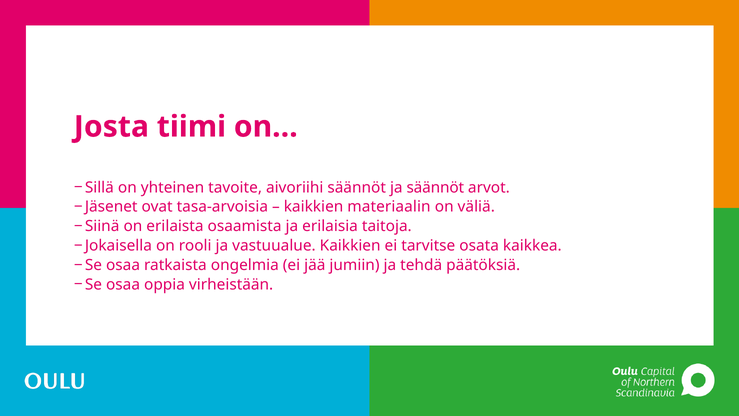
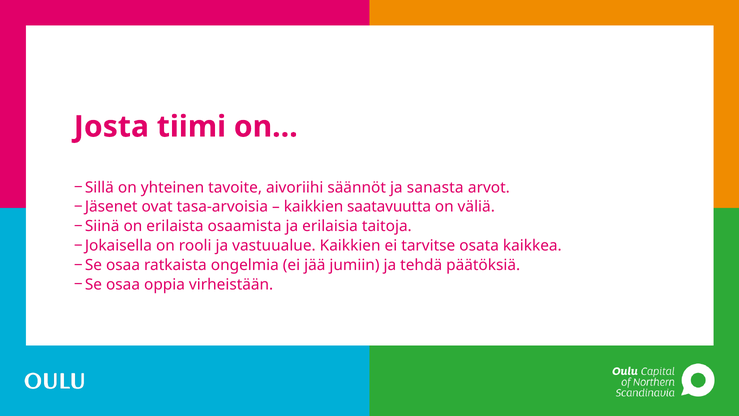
ja säännöt: säännöt -> sanasta (435, 187)
materiaalin: materiaalin -> saatavuutta (389, 207)
